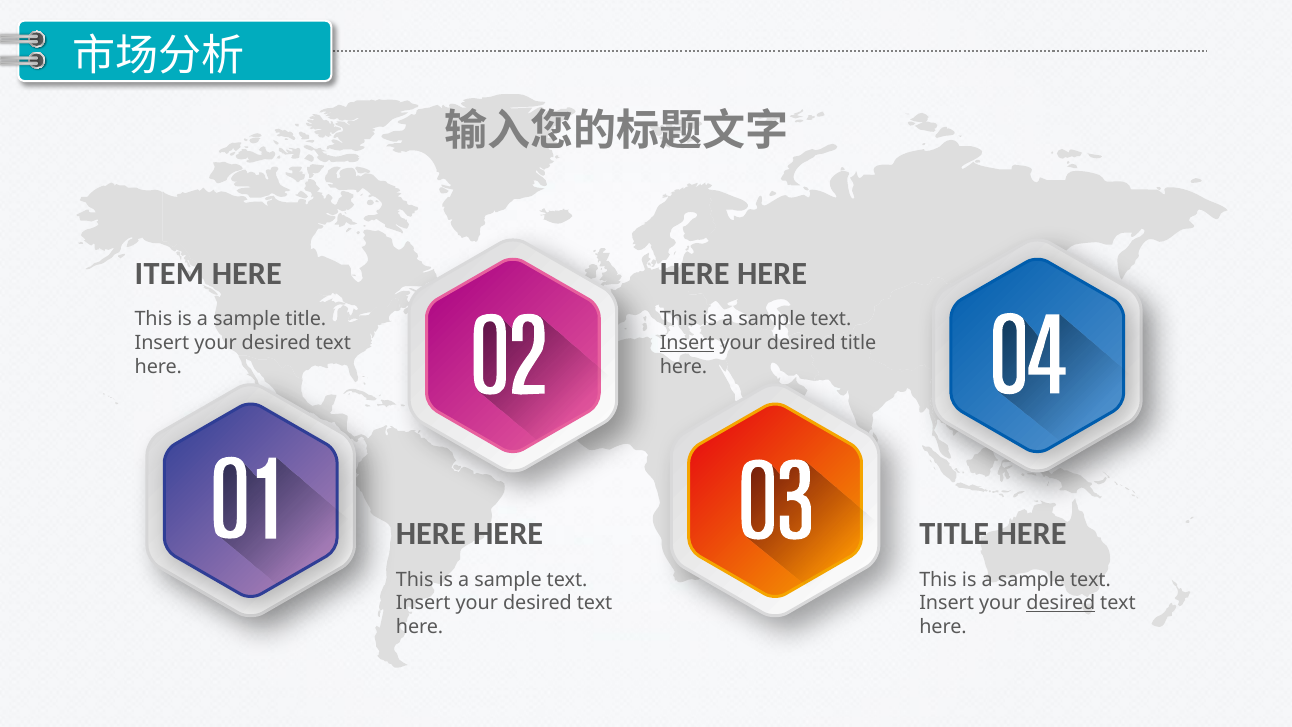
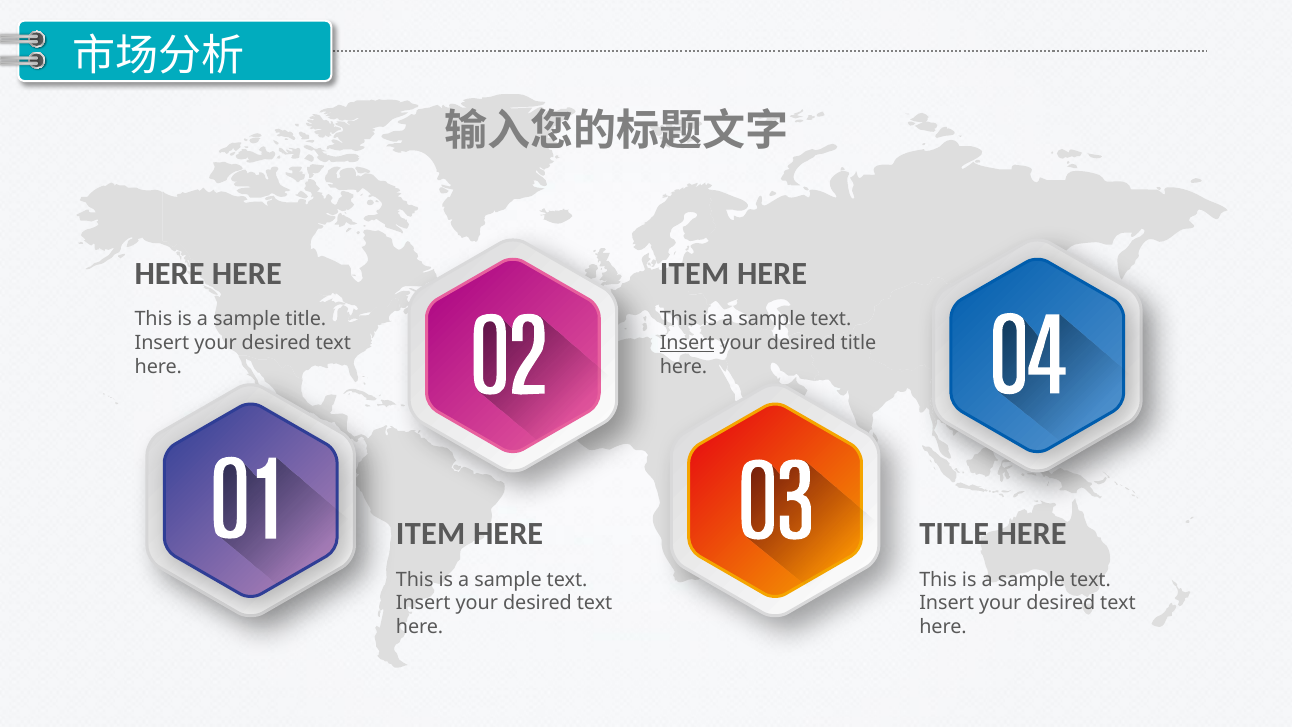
ITEM: ITEM -> HERE (170, 274)
HERE: HERE -> ITEM (695, 274)
HERE: HERE -> ITEM (431, 534)
desired underline: present -> none (1061, 603)
